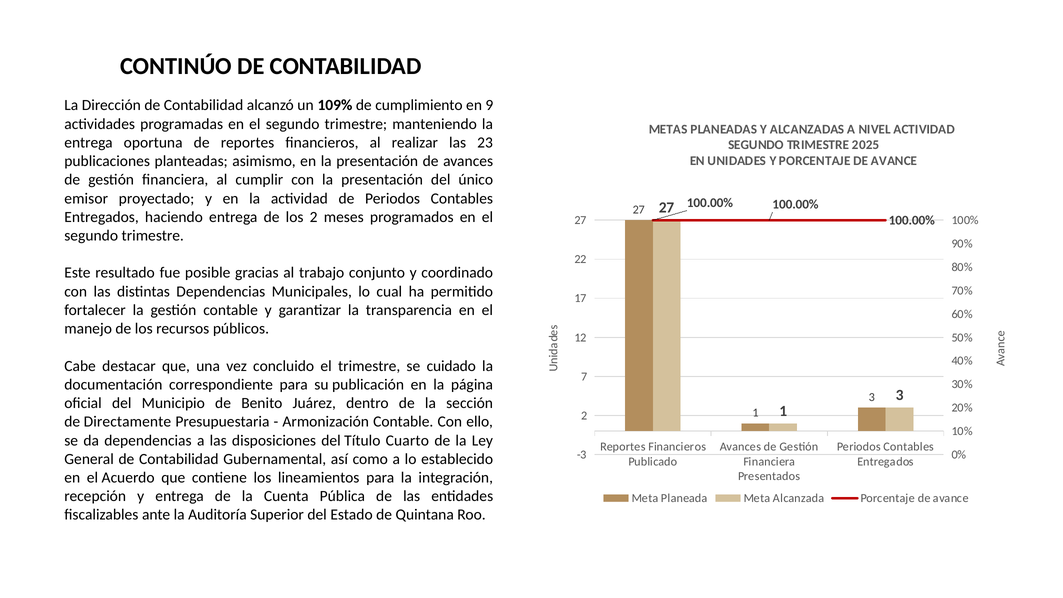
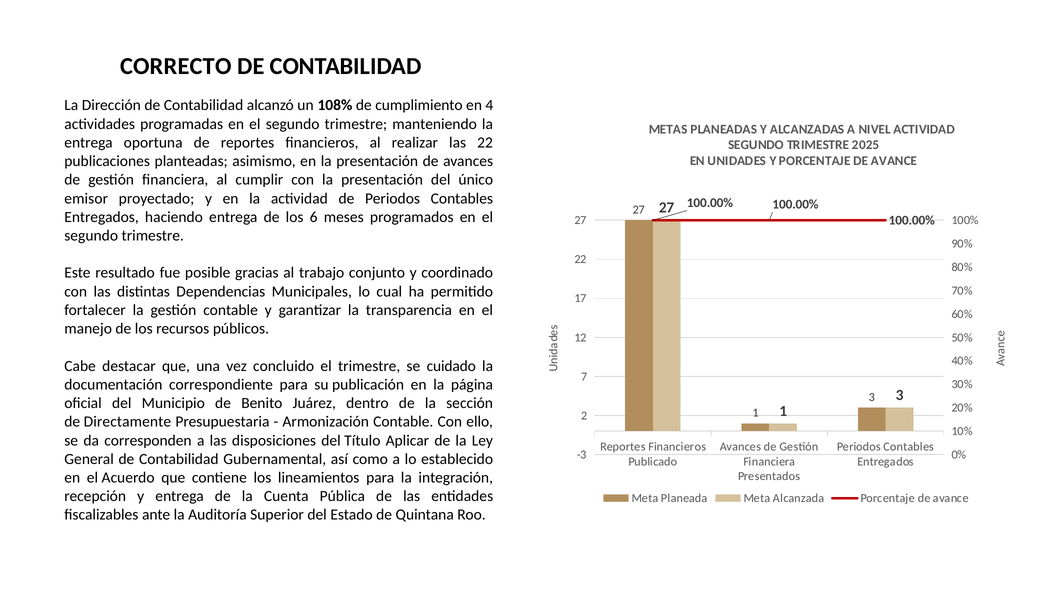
CONTINÚO: CONTINÚO -> CORRECTO (176, 66)
109%: 109% -> 108% (335, 105)
9: 9 -> 4 (489, 105)
las 23: 23 -> 22 (485, 143)
los 2: 2 -> 6 (314, 217)
da dependencias: dependencias -> corresponden (148, 440)
Cuarto: Cuarto -> Aplicar (407, 440)
